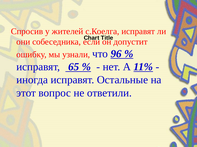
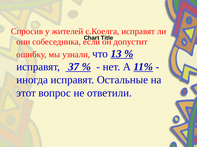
96: 96 -> 13 (116, 54)
65: 65 -> 37 (74, 67)
